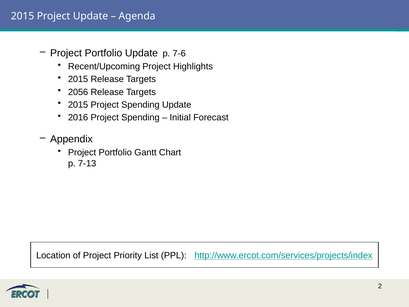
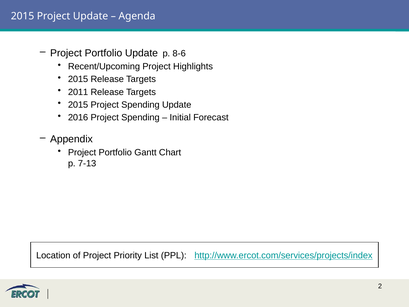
7-6: 7-6 -> 8-6 (179, 54)
2056: 2056 -> 2011 (78, 92)
